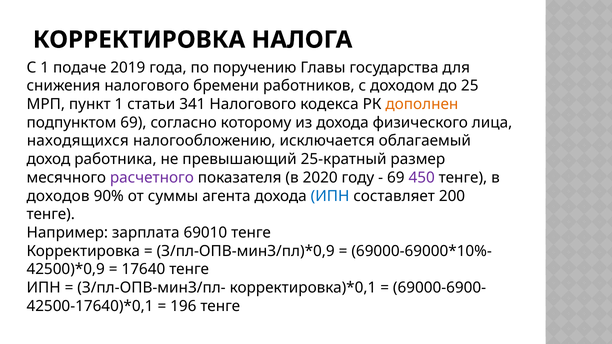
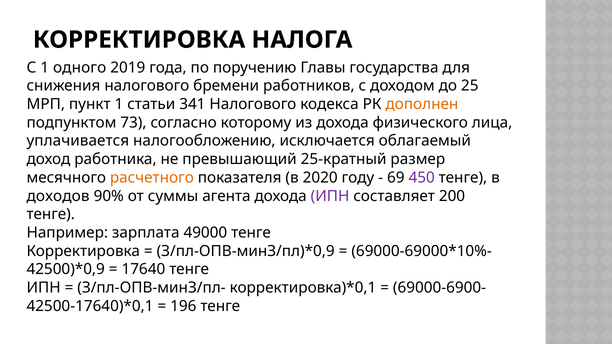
подаче: подаче -> одного (80, 68)
подпунктом 69: 69 -> 73 (133, 123)
находящихся: находящихся -> уплачивается (78, 141)
расчетного colour: purple -> orange (152, 178)
ИПН colour: blue -> purple (330, 196)
69010: 69010 -> 49000 (205, 233)
